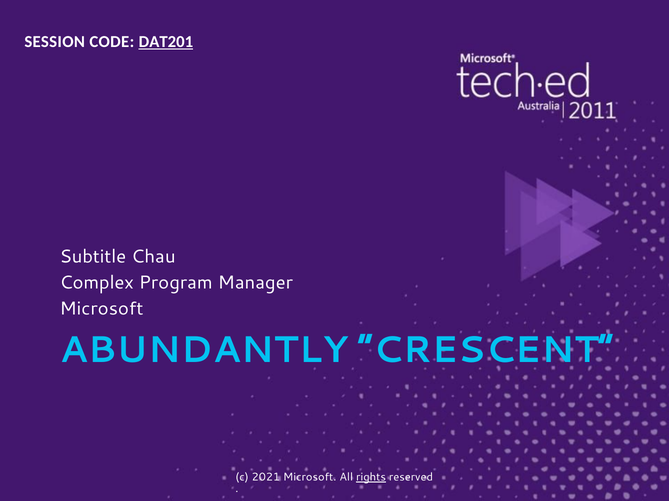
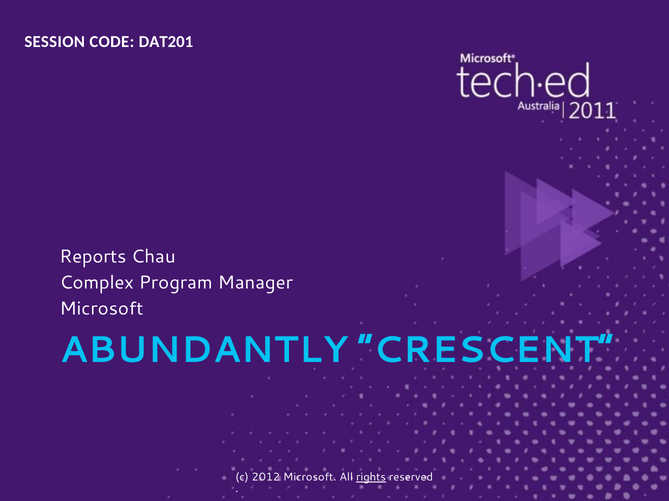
DAT201 underline: present -> none (166, 42)
Subtitle: Subtitle -> Reports (93, 257)
2021: 2021 -> 2012 (266, 478)
